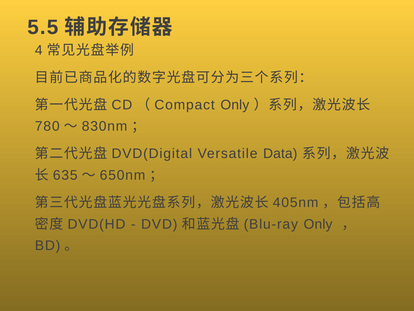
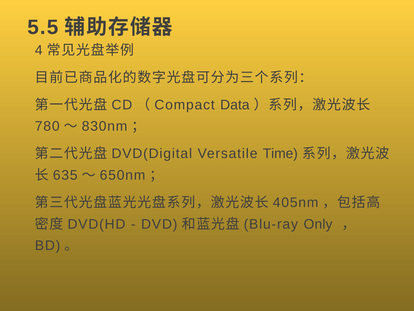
Only: Only -> Data (235, 105)
Data: Data -> Time (280, 153)
